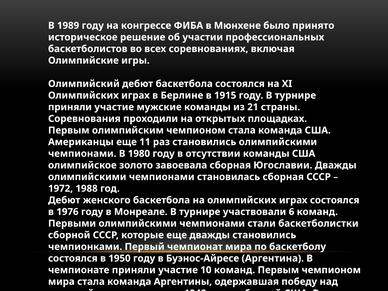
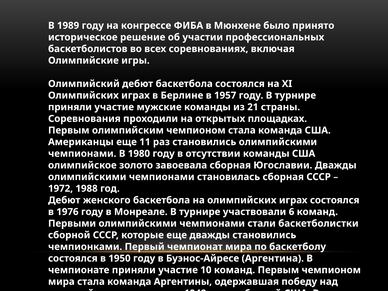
1915: 1915 -> 1957 (225, 95)
